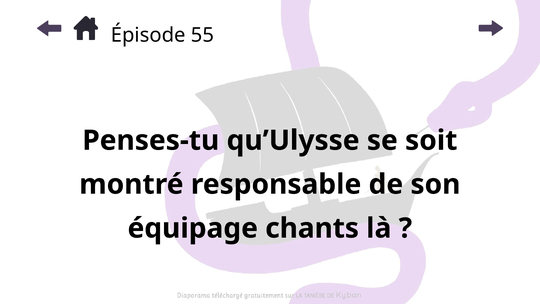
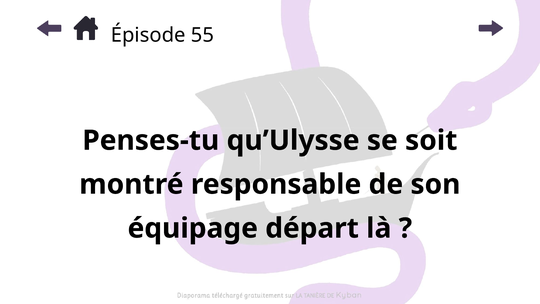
chants: chants -> départ (312, 228)
